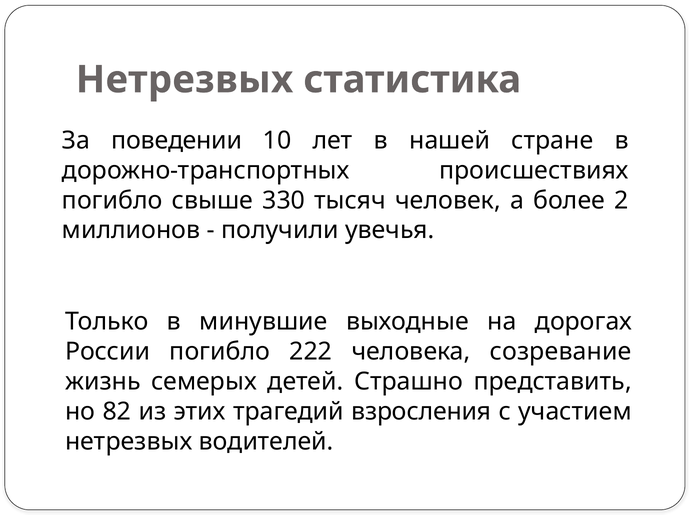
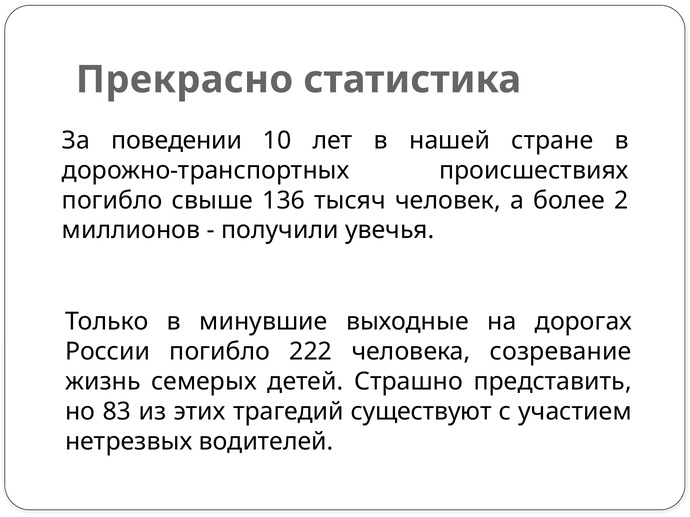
Нетрезвых: Нетрезвых -> Прекрасно (184, 80)
330: 330 -> 136 (284, 201)
82: 82 -> 83 (117, 412)
взросления: взросления -> существуют (421, 412)
